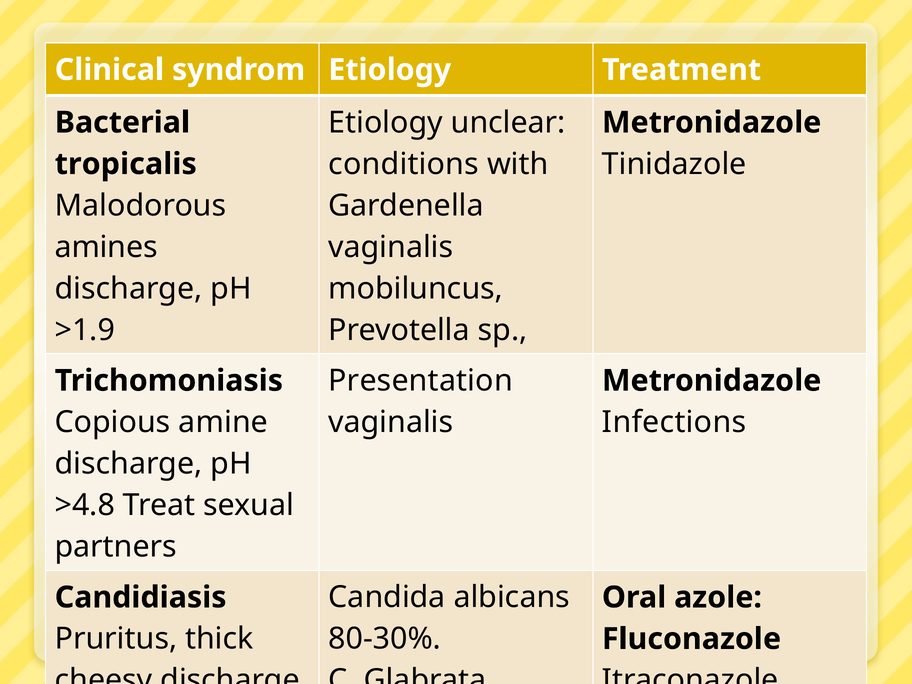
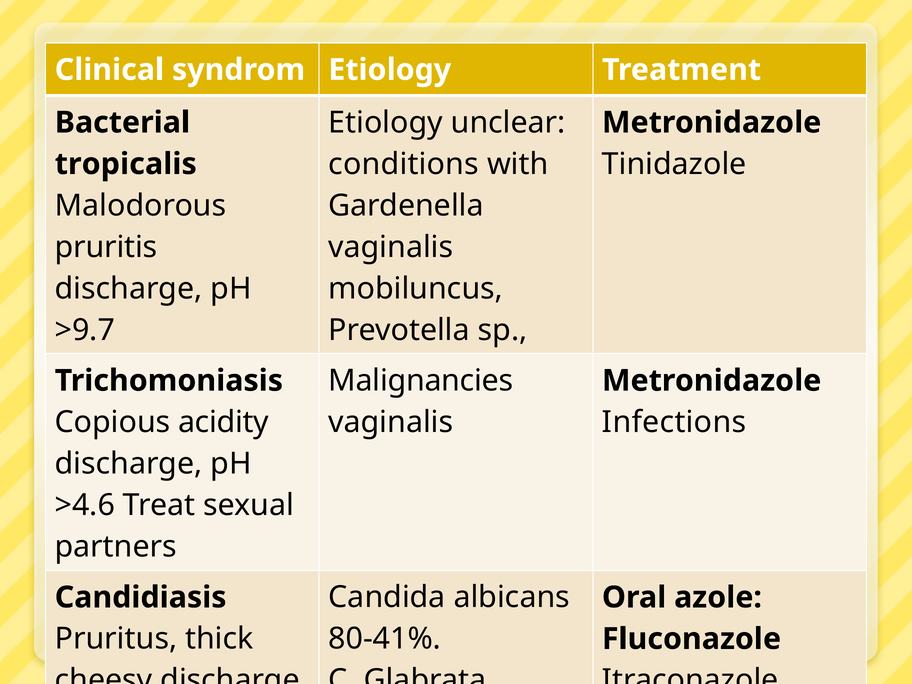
amines: amines -> pruritis (106, 247)
>1.9: >1.9 -> >9.7 (85, 330)
Presentation: Presentation -> Malignancies (421, 381)
amine: amine -> acidity (223, 422)
>4.8: >4.8 -> >4.6 (85, 505)
80-30%: 80-30% -> 80-41% (385, 639)
